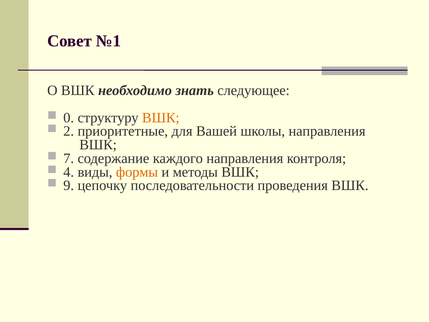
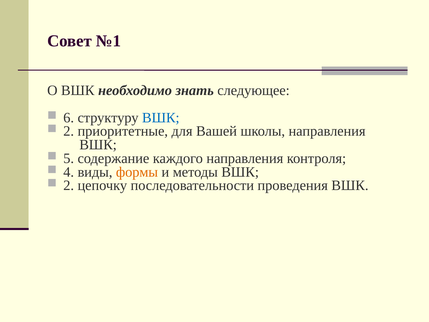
0: 0 -> 6 (69, 118)
ВШК colour: orange -> blue (161, 118)
7: 7 -> 5 (69, 158)
9: 9 -> 2 (69, 185)
